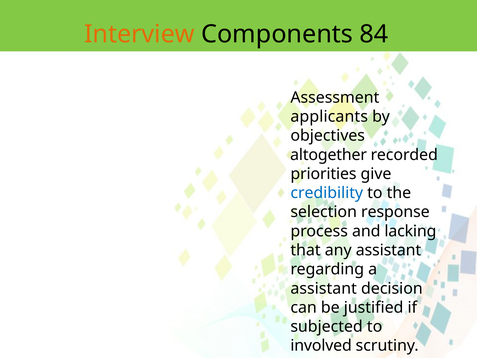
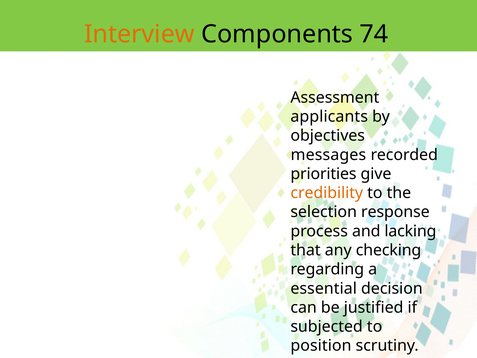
84: 84 -> 74 (374, 34)
altogether: altogether -> messages (328, 155)
credibility colour: blue -> orange (327, 193)
any assistant: assistant -> checking (389, 250)
assistant: assistant -> essential (324, 288)
involved: involved -> position (321, 345)
